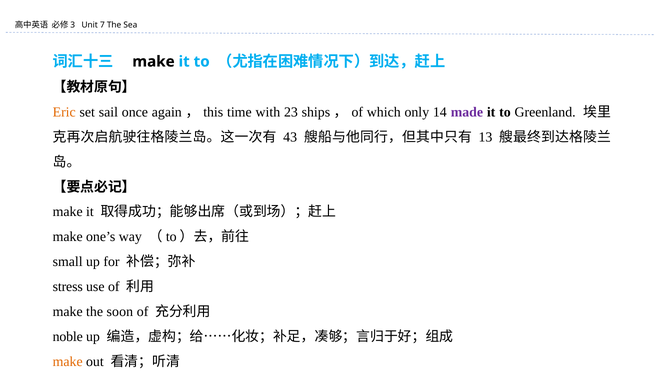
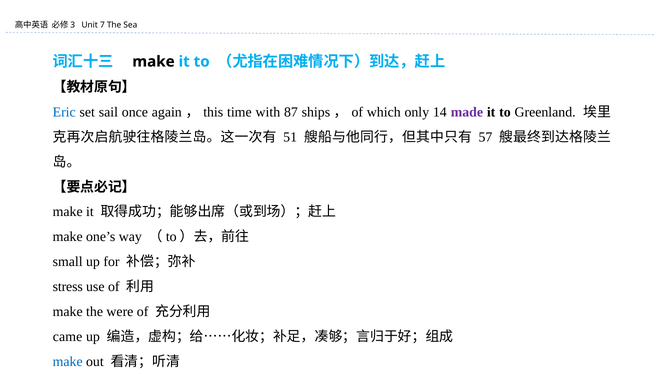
Eric colour: orange -> blue (64, 112)
23: 23 -> 87 (291, 112)
43: 43 -> 51 (290, 137)
13: 13 -> 57 (485, 137)
soon: soon -> were (120, 311)
noble: noble -> came (68, 336)
make colour: orange -> blue (68, 361)
